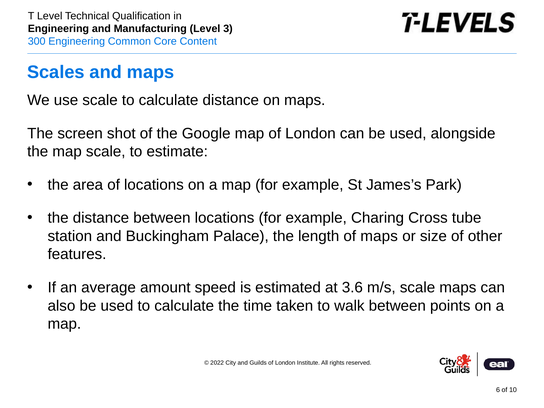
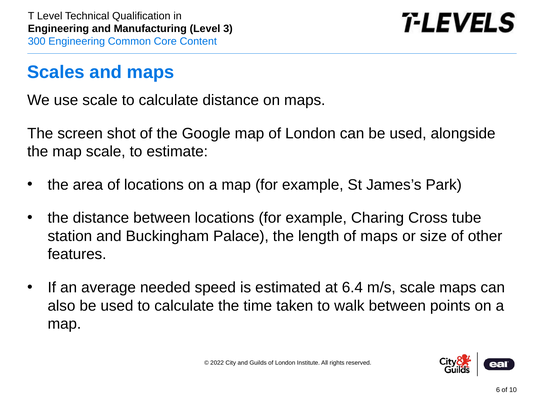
amount: amount -> needed (165, 288)
3.6: 3.6 -> 6.4 (352, 288)
